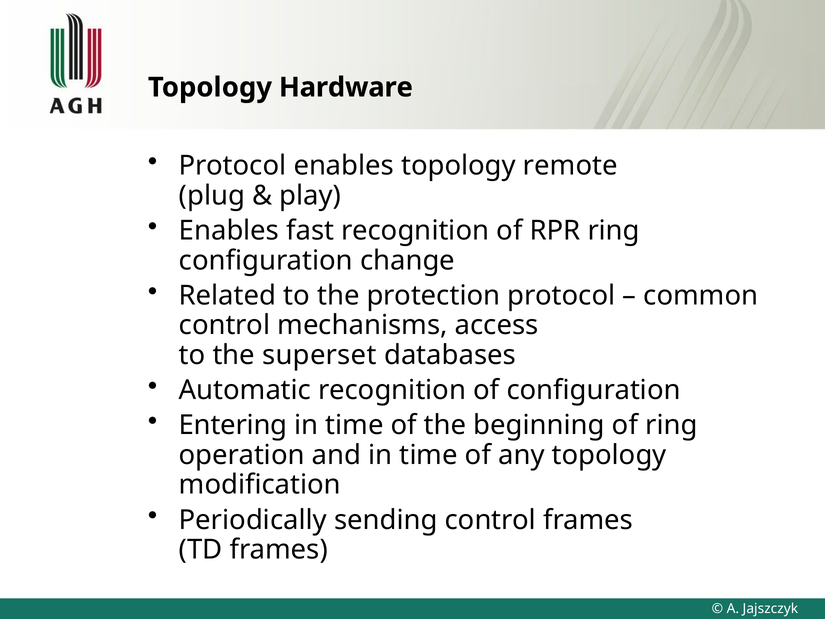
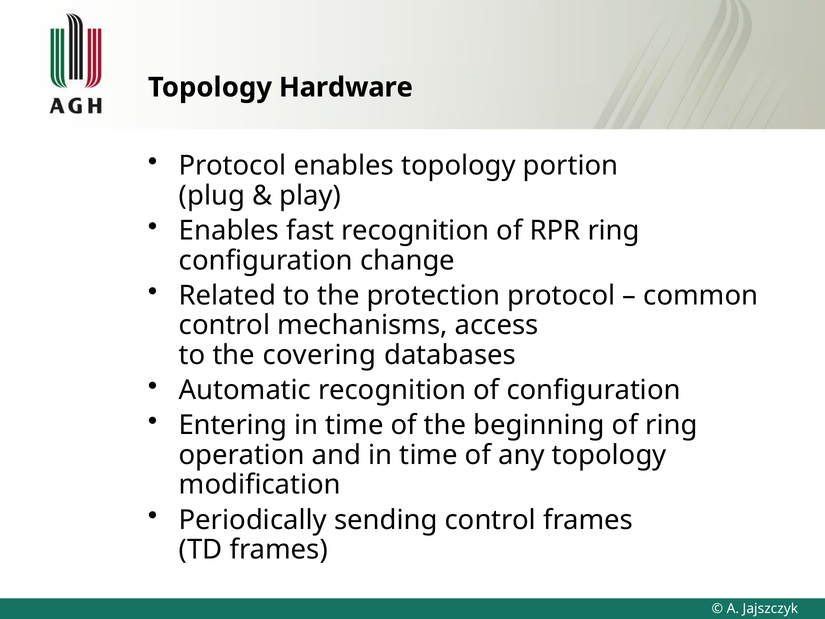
remote: remote -> portion (571, 166)
superset: superset -> covering (319, 355)
